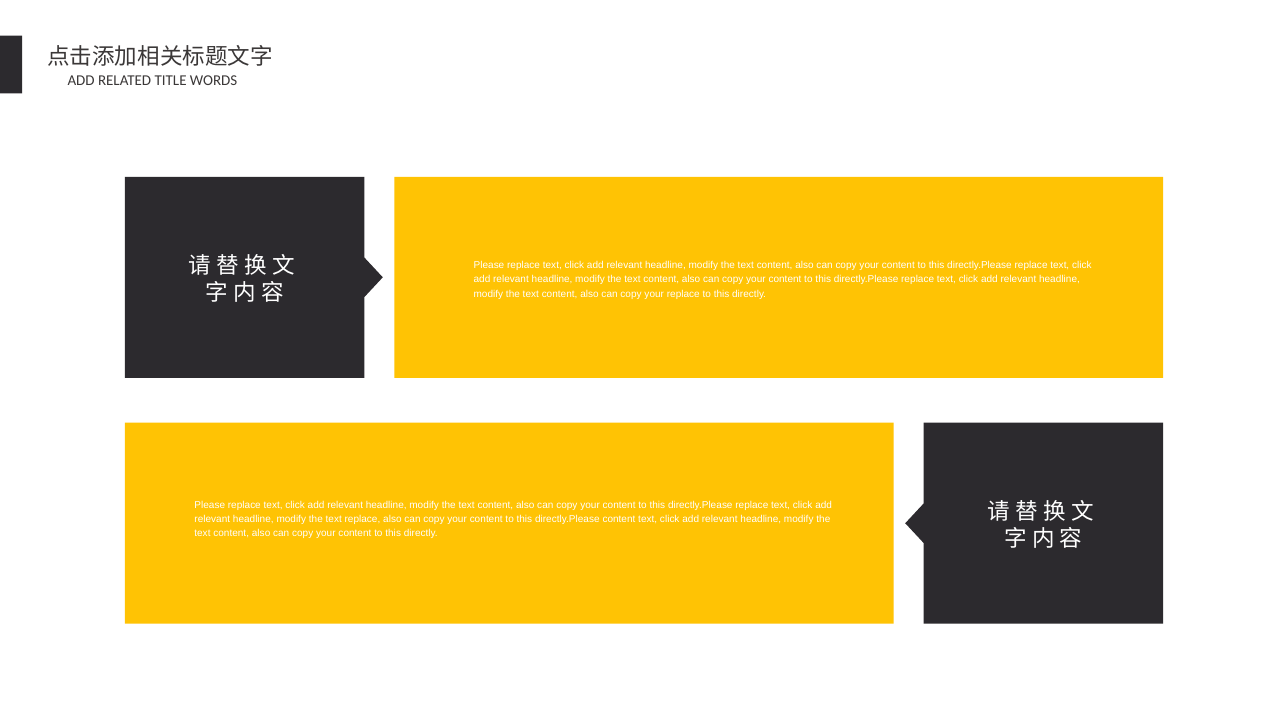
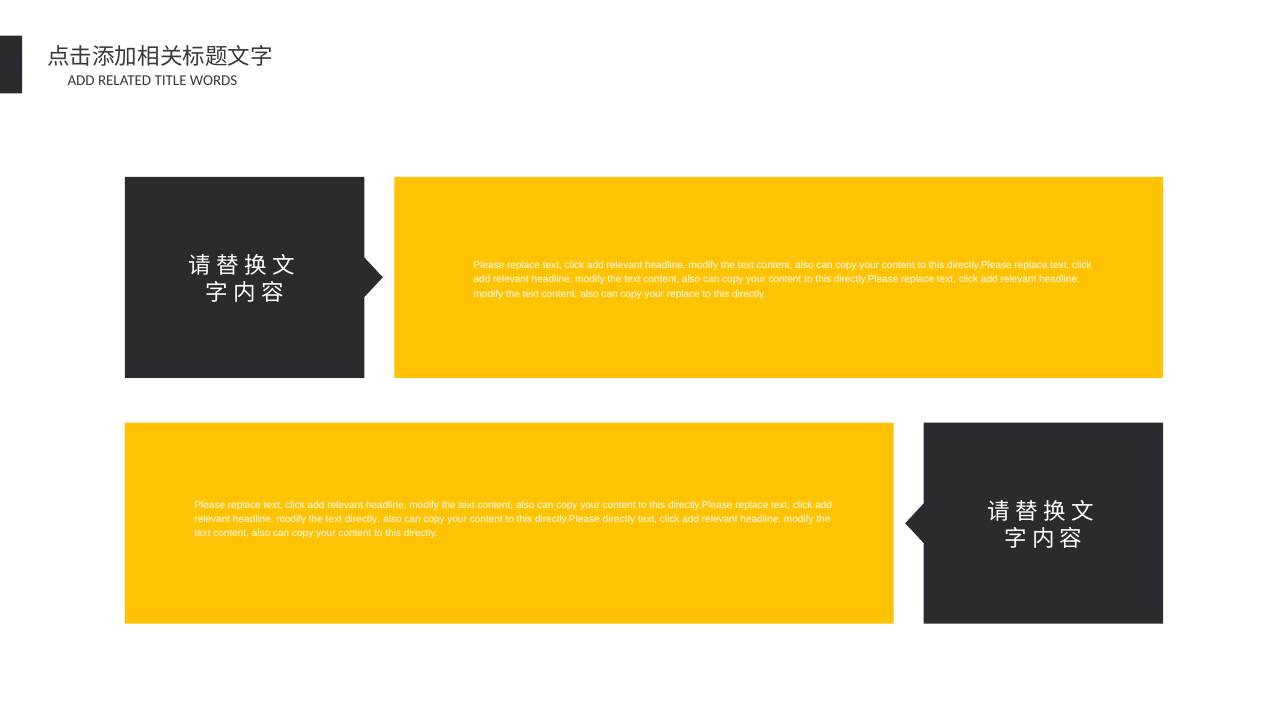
text replace: replace -> directly (362, 519)
directly.Please content: content -> directly (619, 519)
